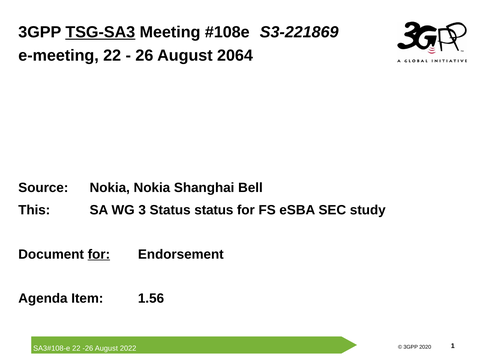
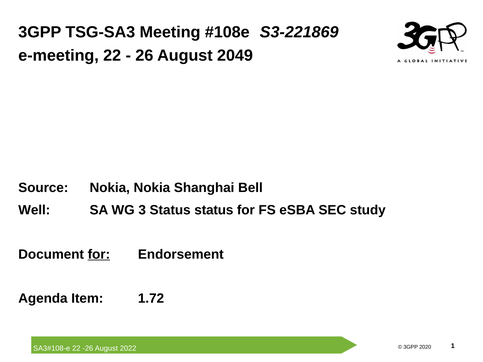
TSG-SA3 underline: present -> none (100, 32)
2064: 2064 -> 2049 (235, 56)
This: This -> Well (34, 210)
1.56: 1.56 -> 1.72 (151, 299)
